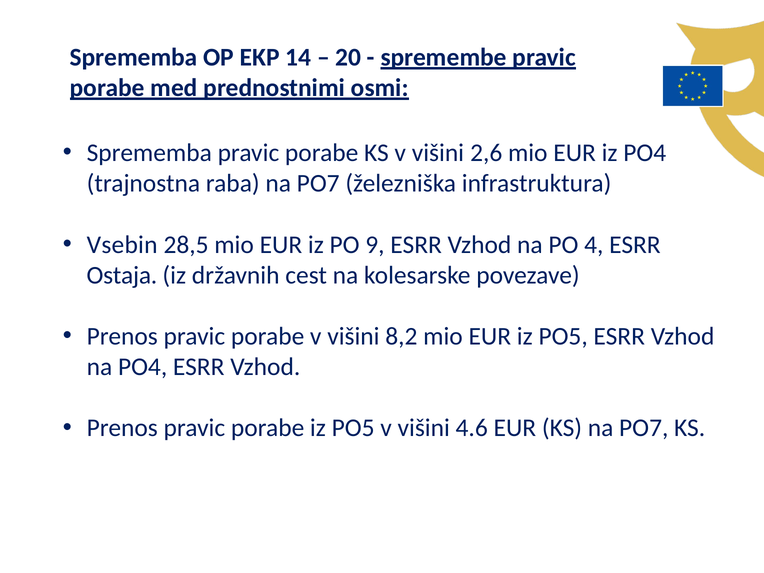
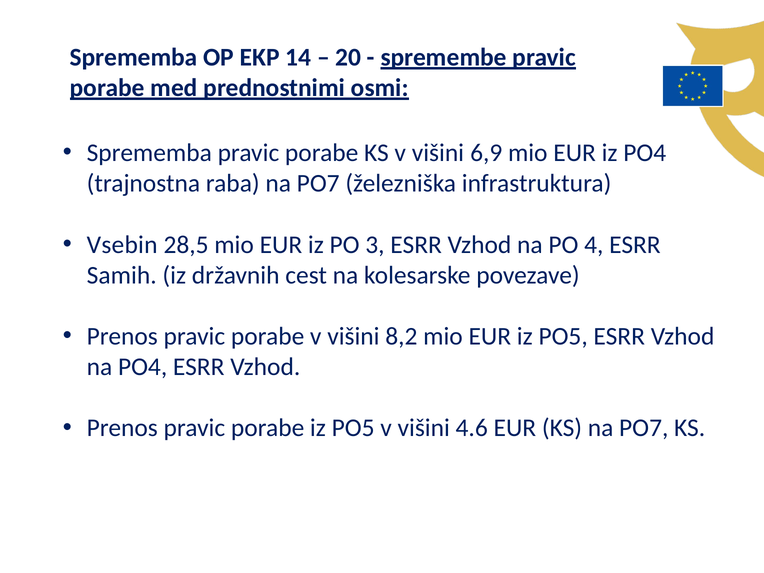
2,6: 2,6 -> 6,9 (486, 153)
9: 9 -> 3 (375, 245)
Ostaja: Ostaja -> Samih (122, 275)
